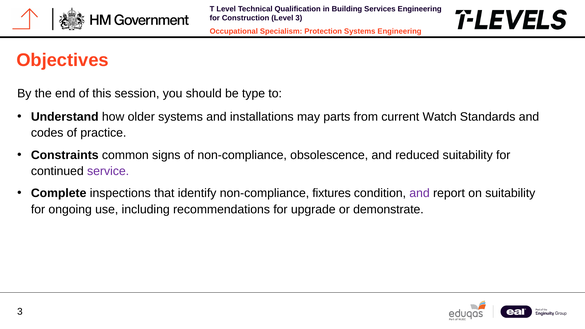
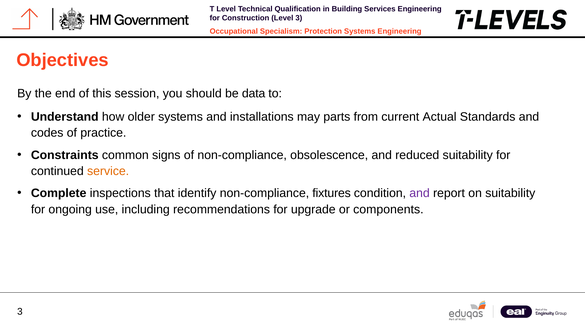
type: type -> data (254, 93)
Watch: Watch -> Actual (440, 117)
service colour: purple -> orange (108, 171)
demonstrate: demonstrate -> components (388, 209)
